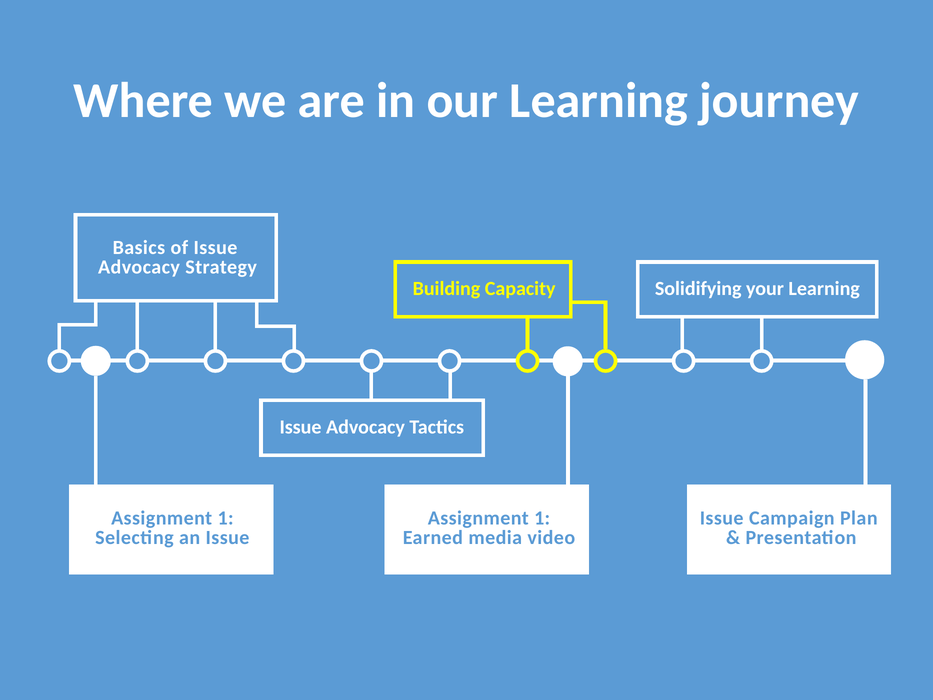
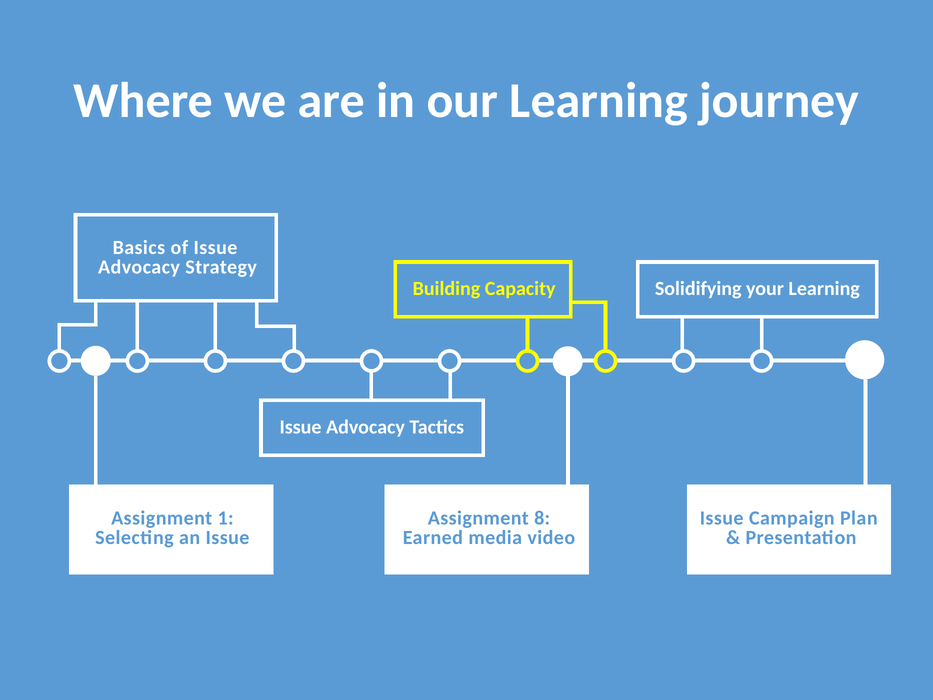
1: 1 -> 8 (542, 518)
